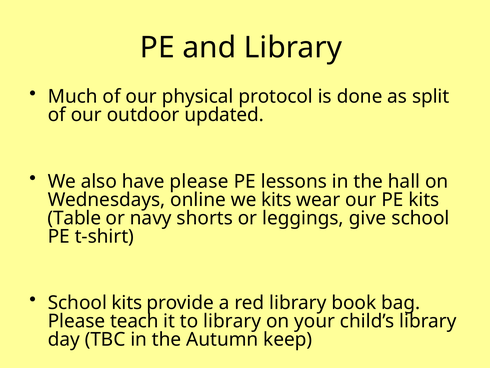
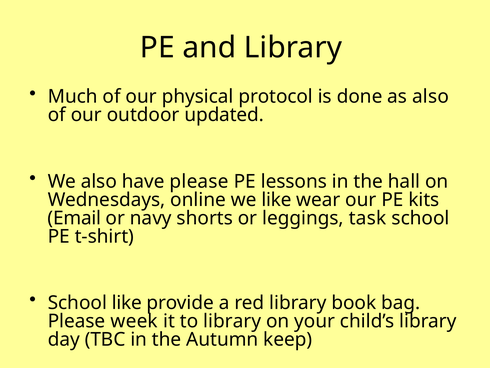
as split: split -> also (431, 97)
we kits: kits -> like (276, 200)
Table: Table -> Email (74, 218)
give: give -> task (368, 218)
School kits: kits -> like (127, 302)
teach: teach -> week (134, 321)
